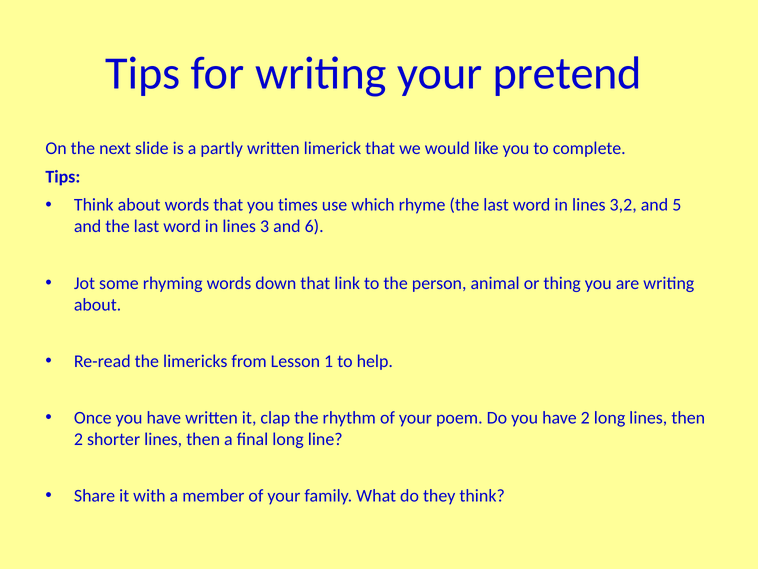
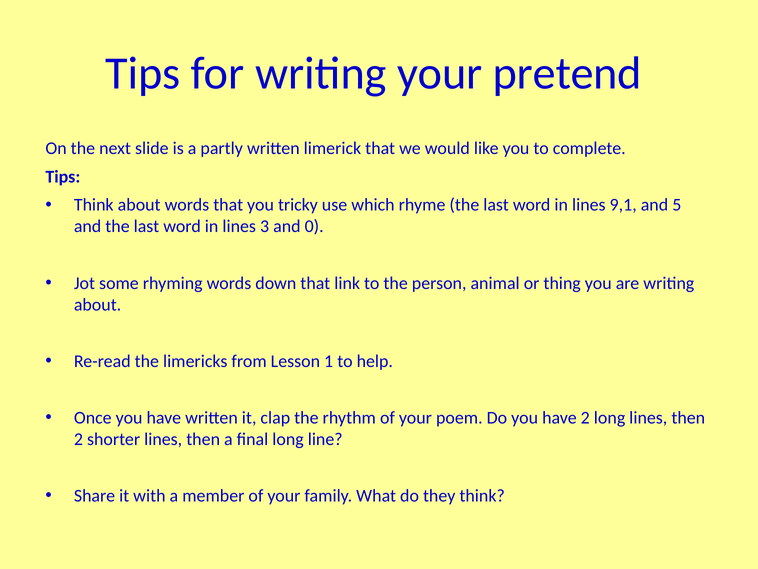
times: times -> tricky (298, 205)
3,2: 3,2 -> 9,1 (623, 205)
6: 6 -> 0 (314, 226)
